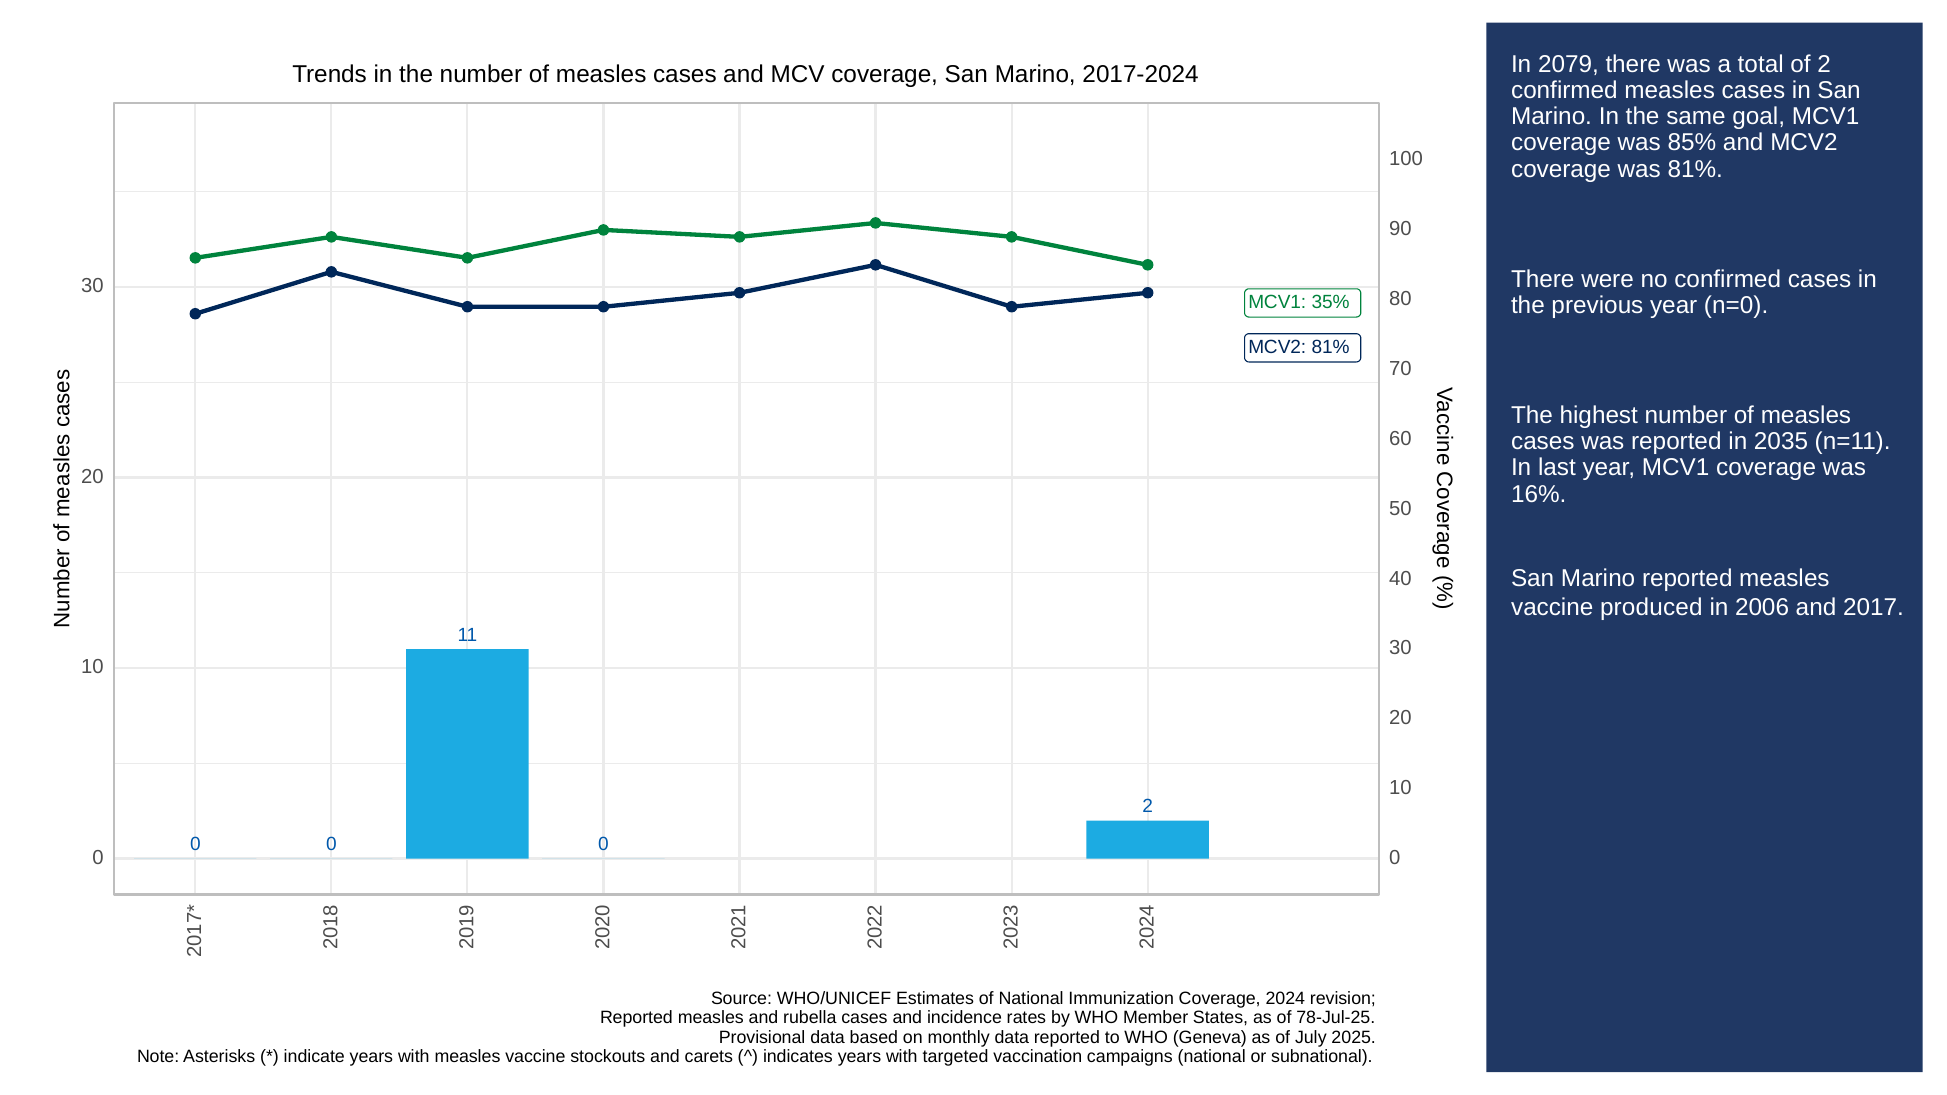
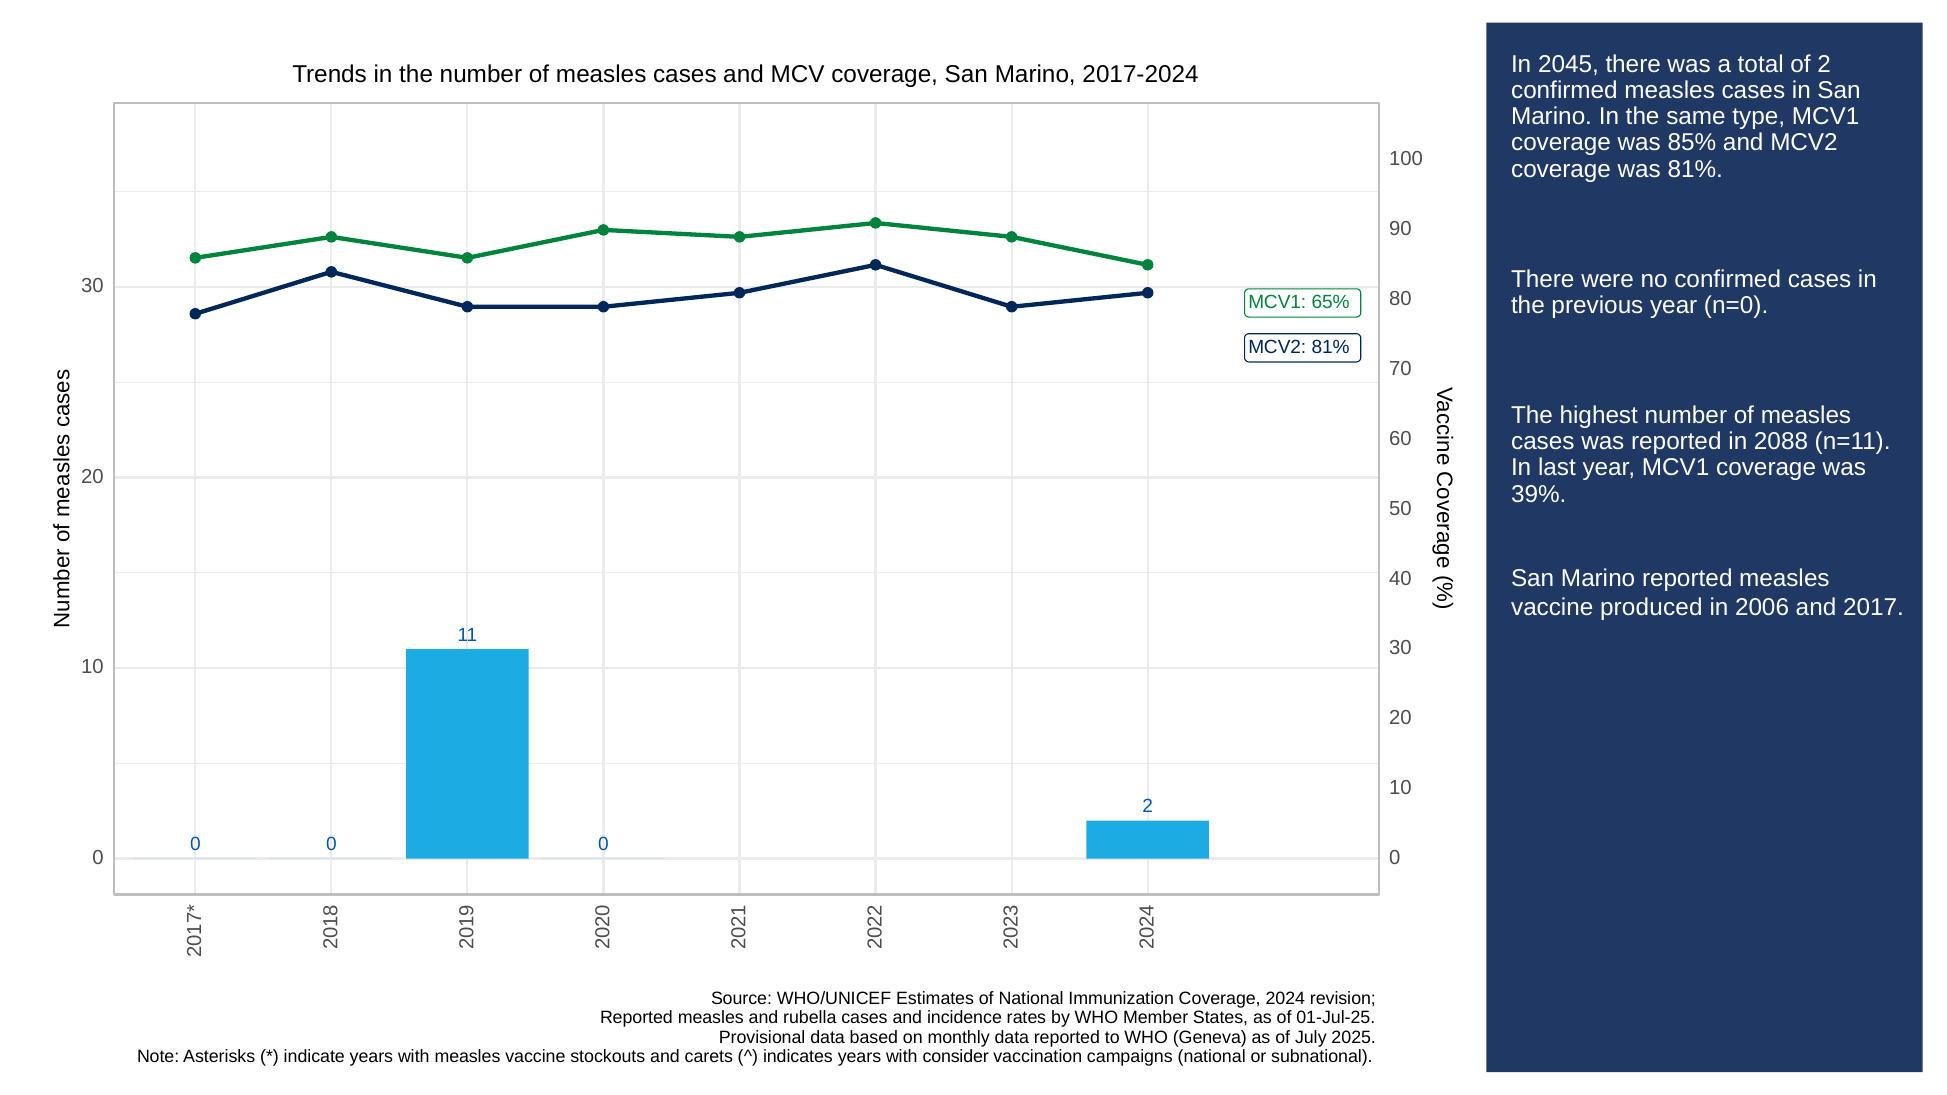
2079: 2079 -> 2045 (1568, 64)
goal: goal -> type (1759, 117)
35%: 35% -> 65% (1331, 302)
2035: 2035 -> 2088 (1781, 442)
16%: 16% -> 39% (1539, 494)
78-Jul-25: 78-Jul-25 -> 01-Jul-25 (1336, 1018)
targeted: targeted -> consider (956, 1057)
